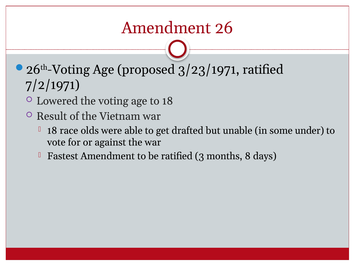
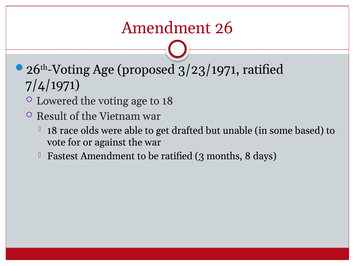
7/2/1971: 7/2/1971 -> 7/4/1971 (53, 85)
under: under -> based (309, 131)
